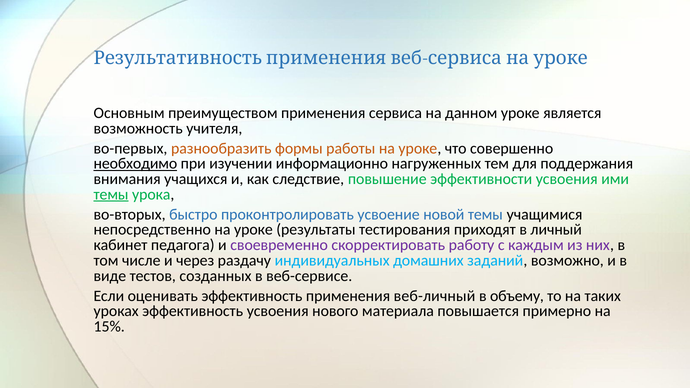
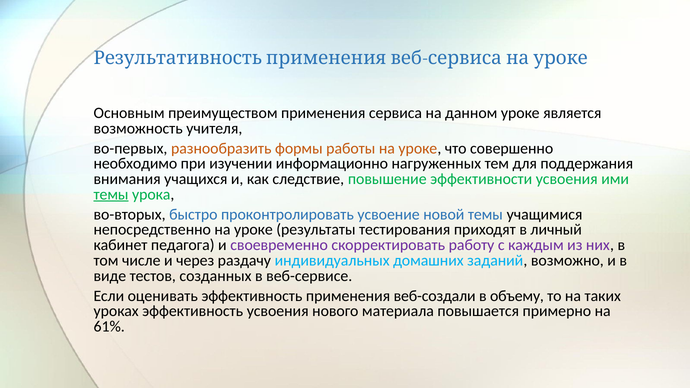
необходимо underline: present -> none (135, 164)
веб-личный: веб-личный -> веб-создали (435, 296)
15%: 15% -> 61% (109, 327)
